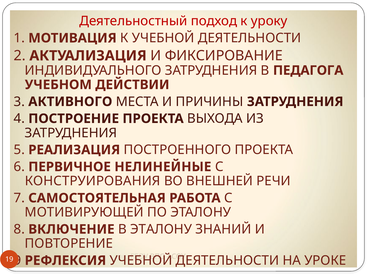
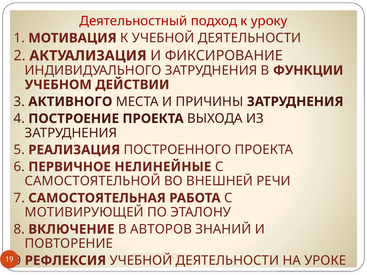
ПЕДАГОГА: ПЕДАГОГА -> ФУНКЦИИ (308, 70)
КОНСТРУИРОВАНИЯ: КОНСТРУИРОВАНИЯ -> САМОСТОЯТЕЛЬНОЙ (93, 181)
В ЭТАЛОНУ: ЭТАЛОНУ -> АВТОРОВ (161, 229)
